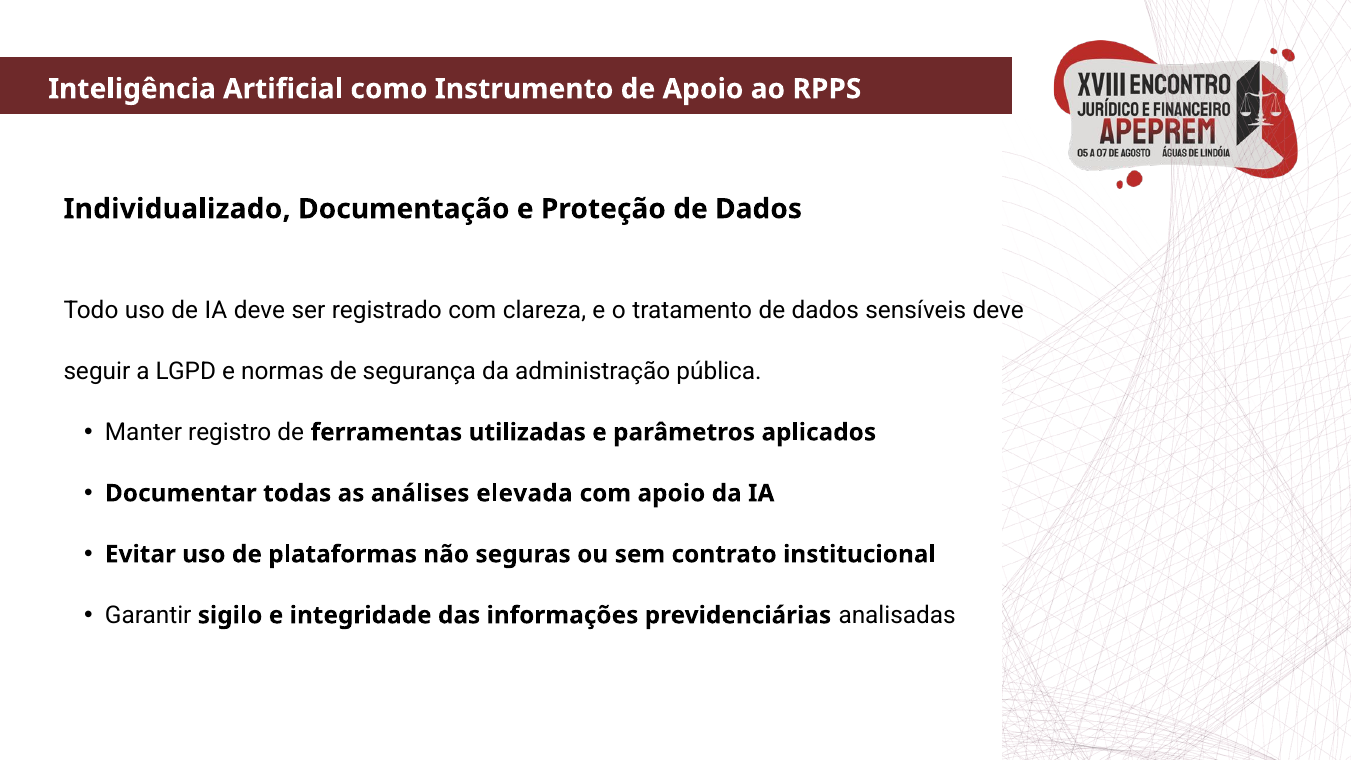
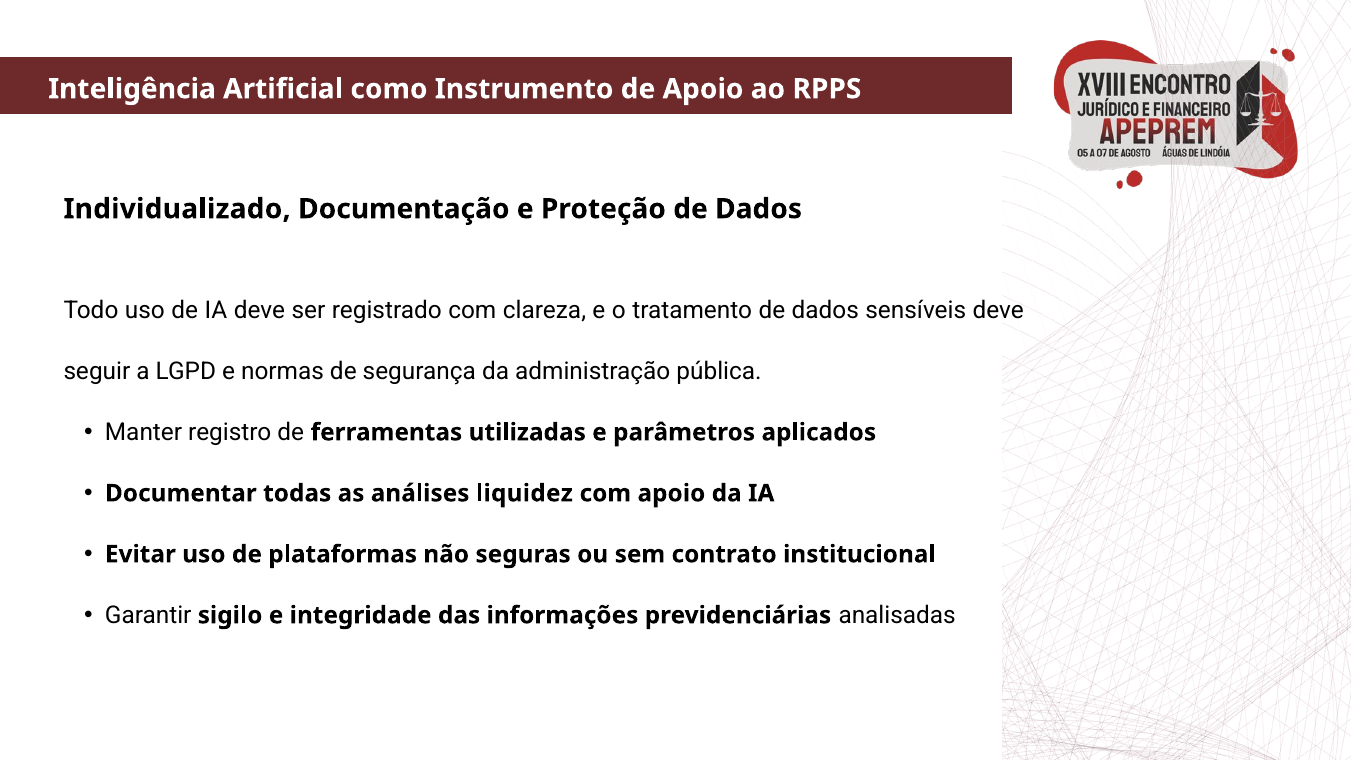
elevada: elevada -> liquidez (524, 493)
